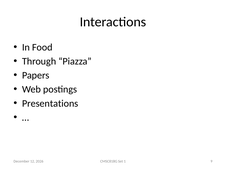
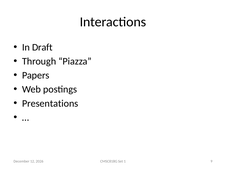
Food: Food -> Draft (42, 47)
